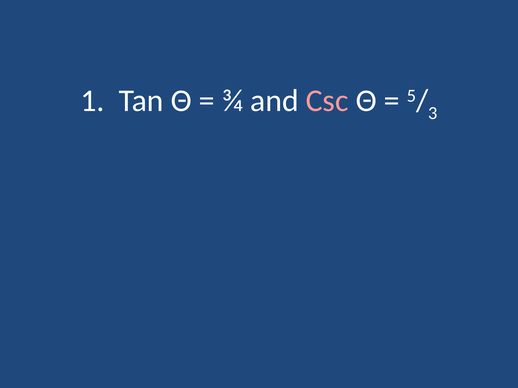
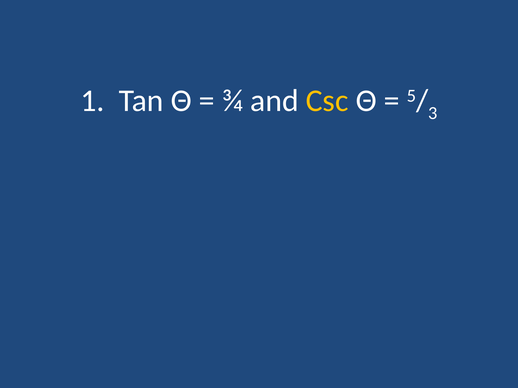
Csc colour: pink -> yellow (327, 101)
